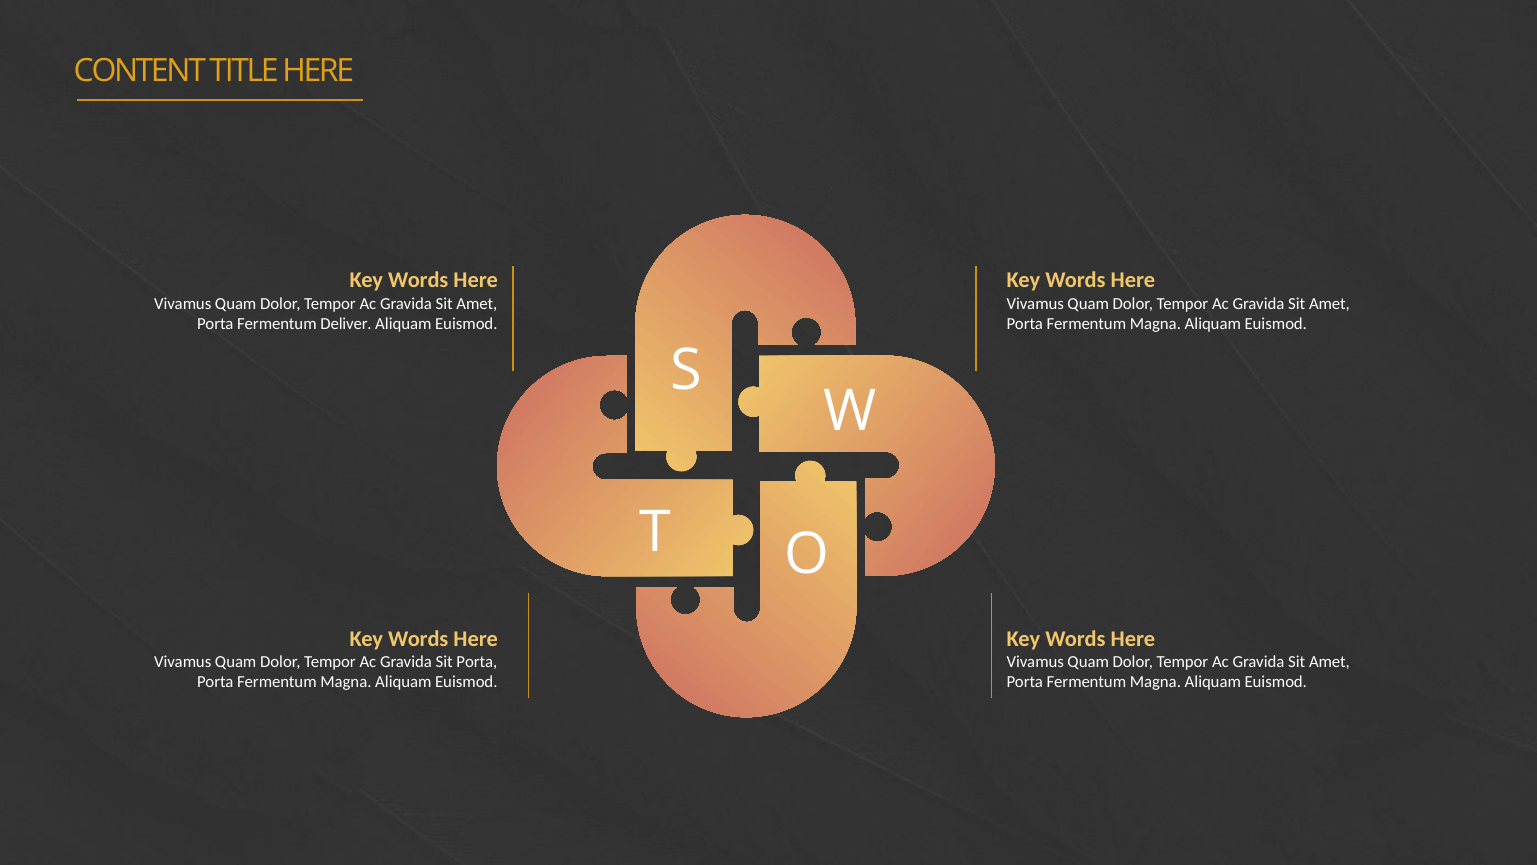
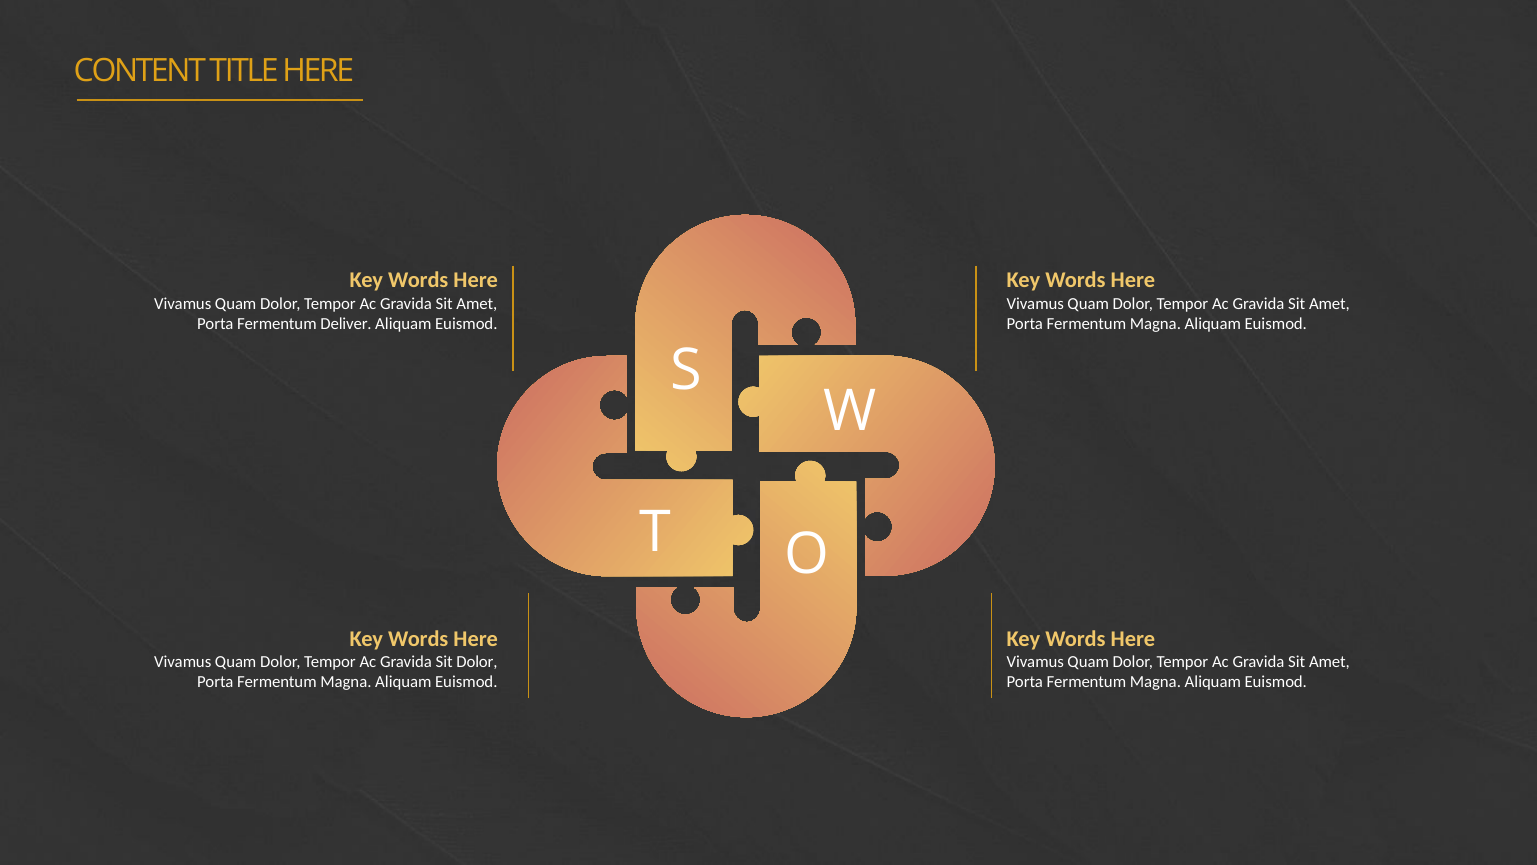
Sit Porta: Porta -> Dolor (477, 662)
